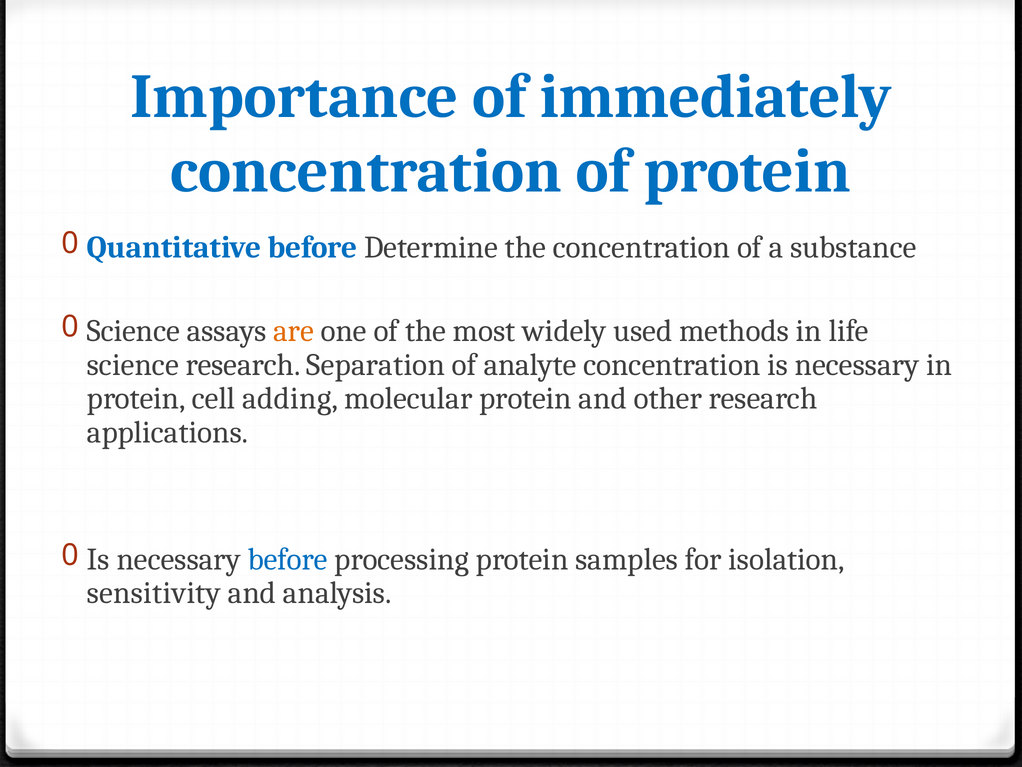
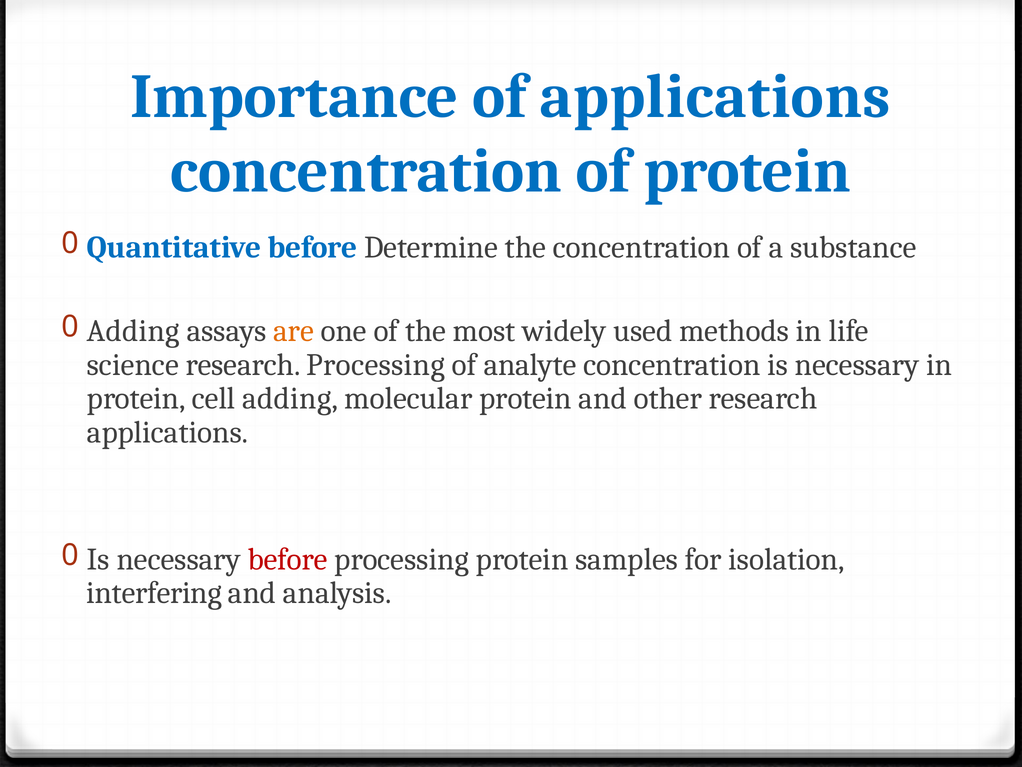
of immediately: immediately -> applications (715, 96)
Science: Science -> Adding (133, 331)
research Separation: Separation -> Processing (376, 365)
before colour: blue -> red (288, 559)
sensitivity: sensitivity -> interfering (154, 593)
